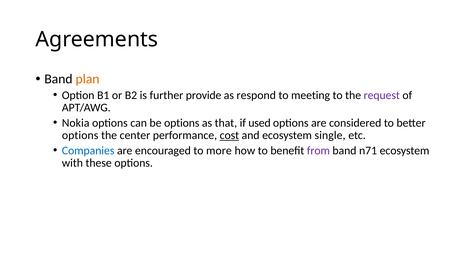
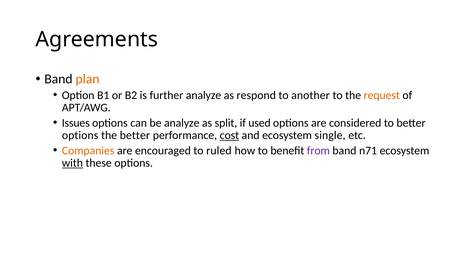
further provide: provide -> analyze (204, 95)
meeting: meeting -> another (311, 95)
request colour: purple -> orange (382, 95)
Nokia: Nokia -> Issues (76, 123)
be options: options -> analyze (182, 123)
that: that -> split (226, 123)
the center: center -> better (135, 135)
Companies colour: blue -> orange (88, 150)
more: more -> ruled (219, 150)
with underline: none -> present (72, 163)
